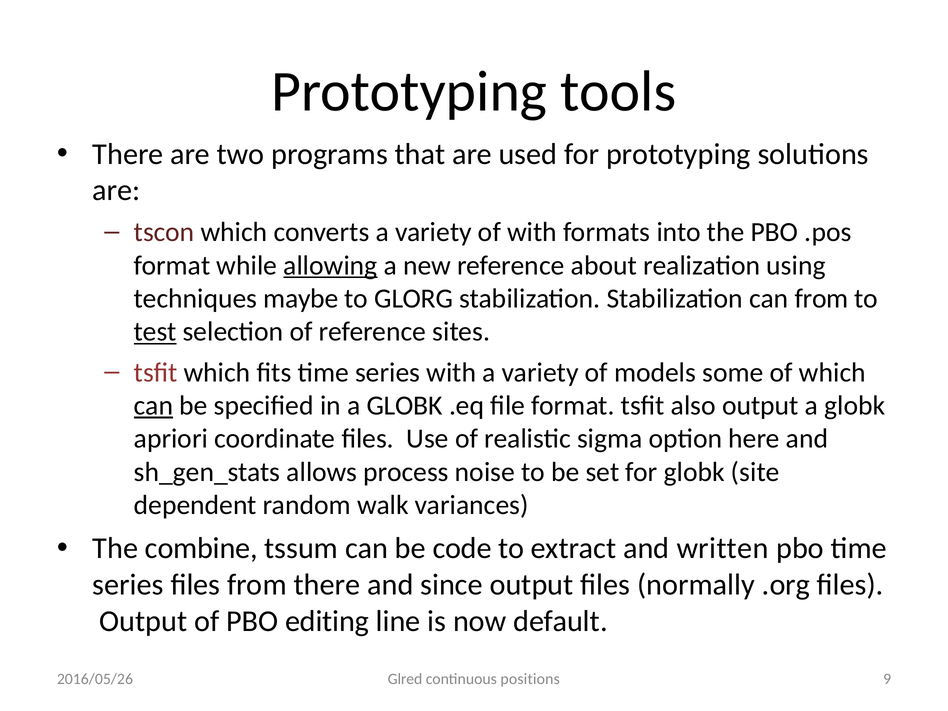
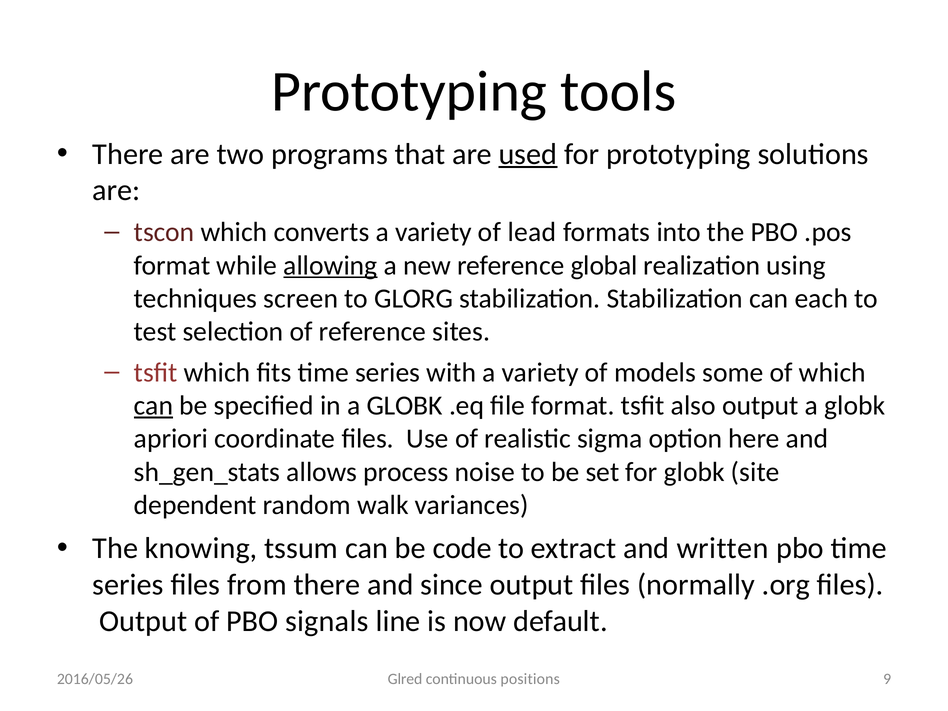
used underline: none -> present (528, 154)
of with: with -> lead (532, 232)
about: about -> global (604, 265)
maybe: maybe -> screen (301, 299)
can from: from -> each (821, 299)
test underline: present -> none (155, 332)
combine: combine -> knowing (201, 549)
editing: editing -> signals (327, 621)
